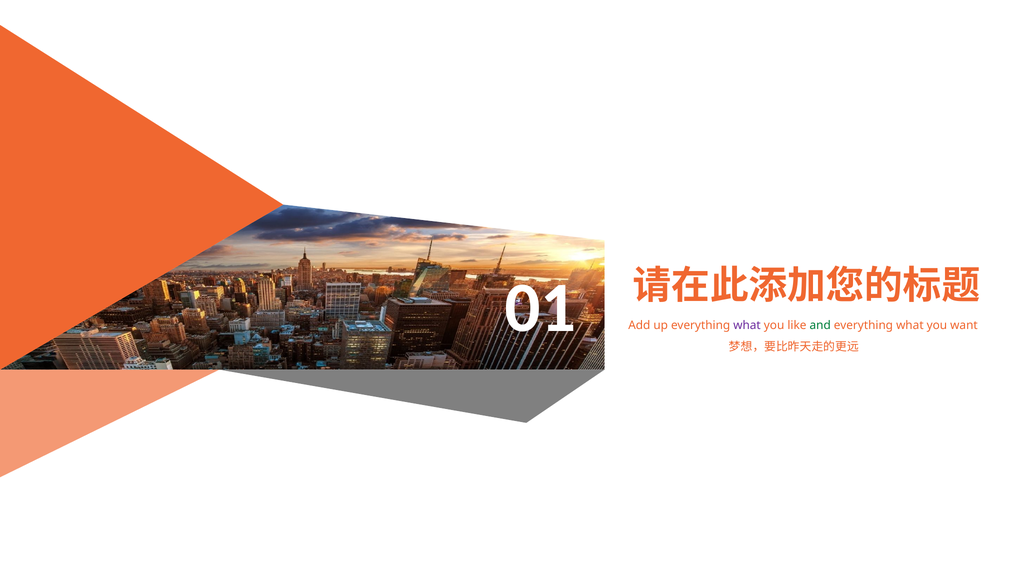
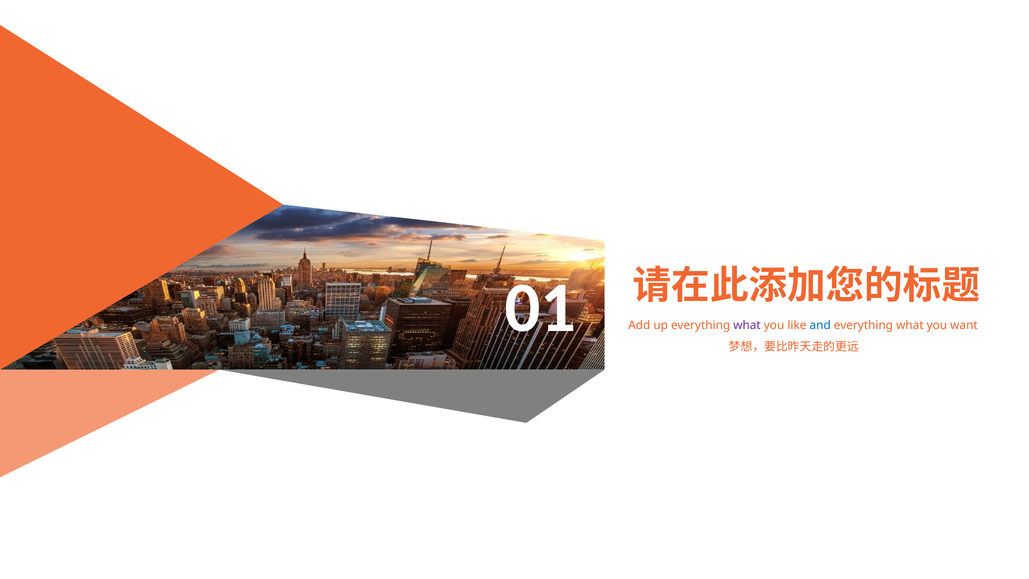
and colour: green -> blue (820, 325)
